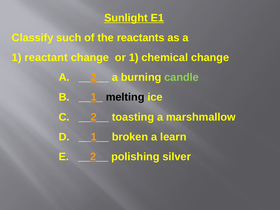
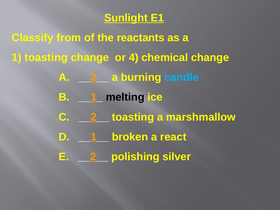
such: such -> from (69, 38)
1 reactant: reactant -> toasting (46, 58)
or 1: 1 -> 4 (134, 58)
candle colour: light green -> light blue (182, 77)
learn: learn -> react (173, 137)
